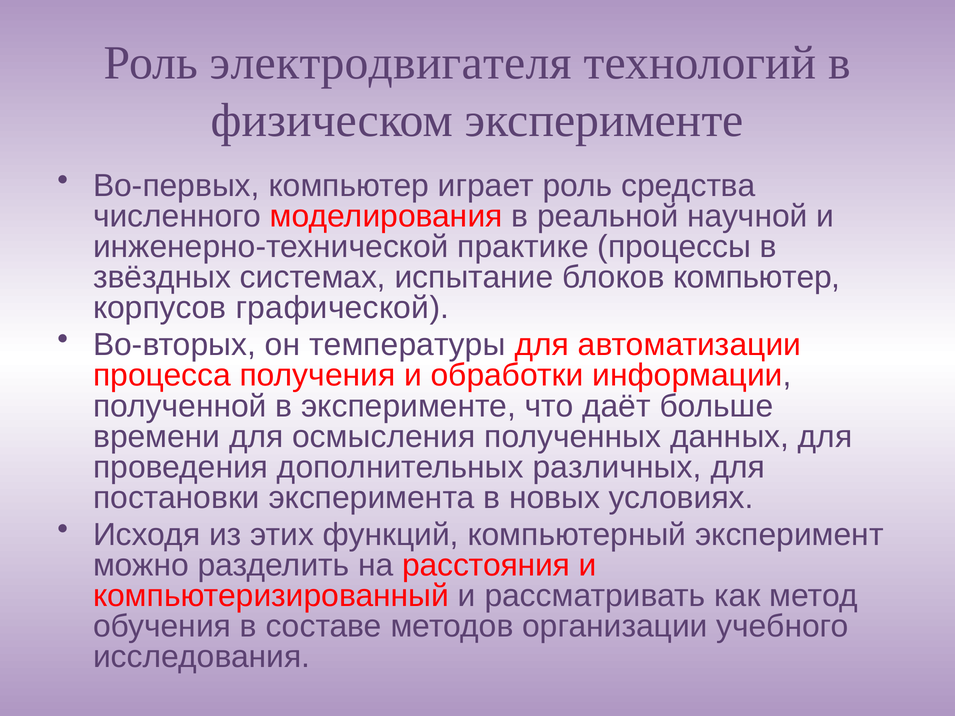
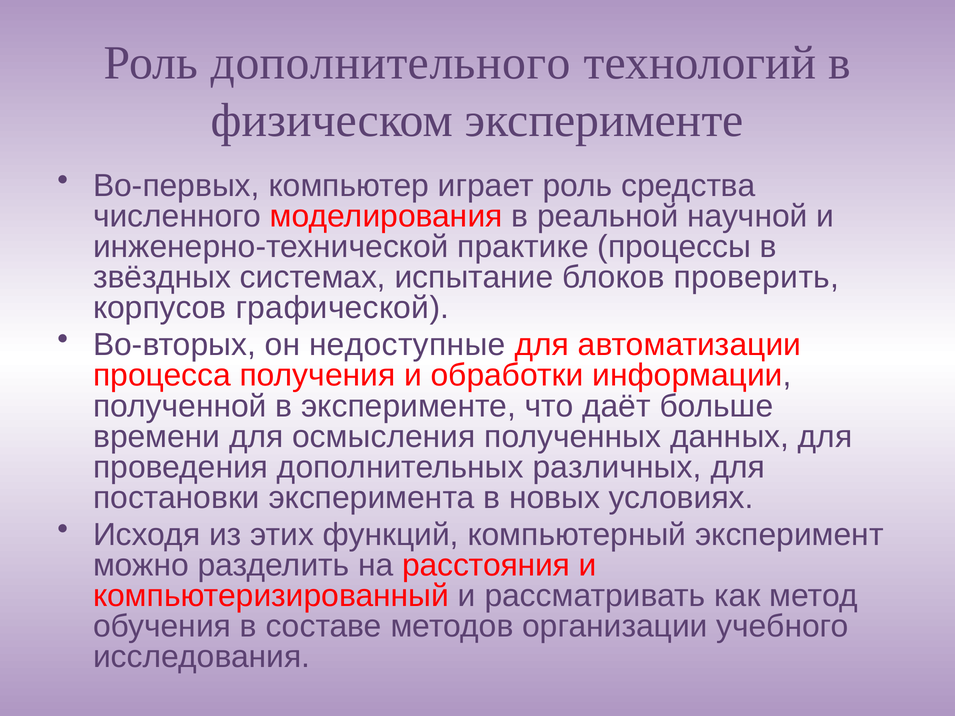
электродвигателя: электродвигателя -> дополнительного (391, 63)
блоков компьютер: компьютер -> проверить (756, 278)
температуры: температуры -> недоступные (407, 345)
